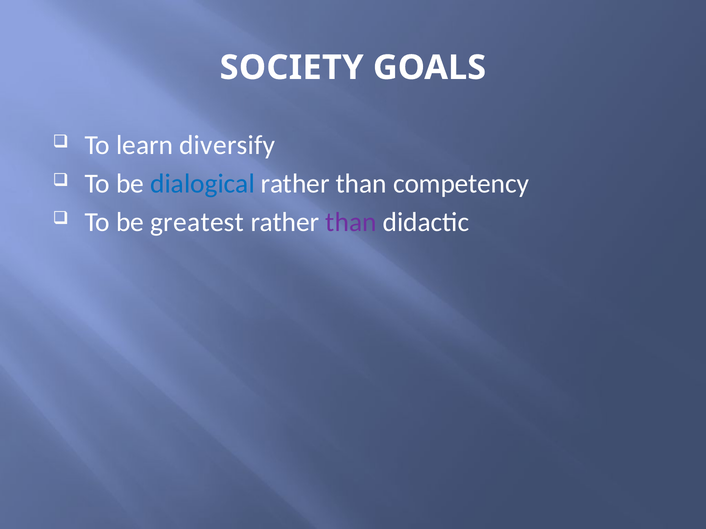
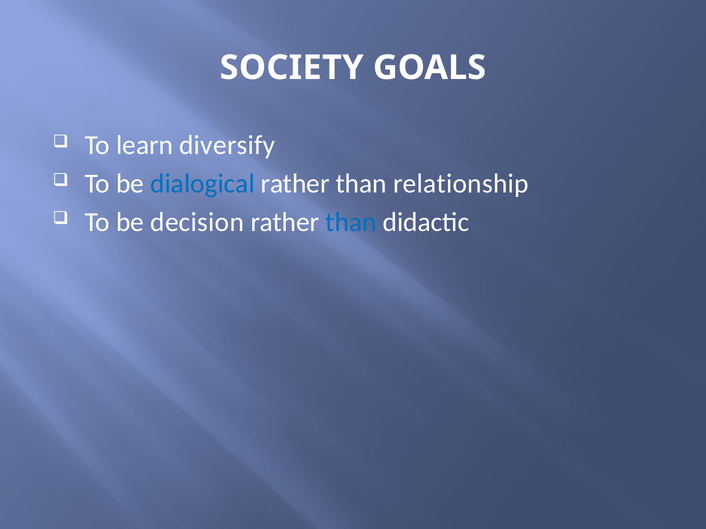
competency: competency -> relationship (461, 184)
greatest: greatest -> decision (197, 222)
than colour: purple -> blue (351, 222)
